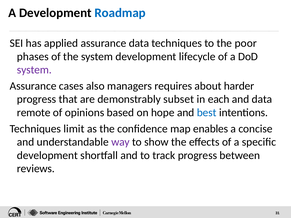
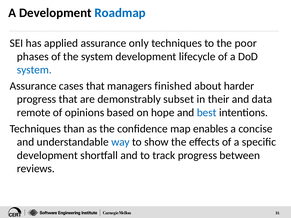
assurance data: data -> only (139, 43)
system colour: purple -> blue (34, 70)
cases also: also -> that (95, 86)
requires: requires -> finished (173, 86)
each: each -> their (219, 99)
limit: limit -> than (74, 129)
way colour: purple -> blue (120, 142)
